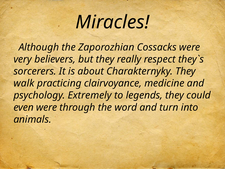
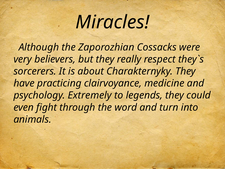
walk: walk -> have (24, 83)
even were: were -> fight (47, 107)
